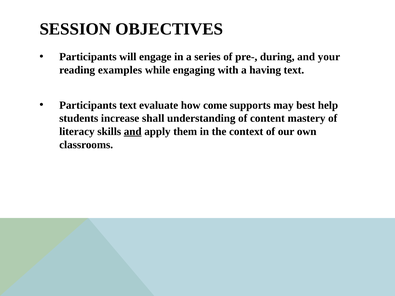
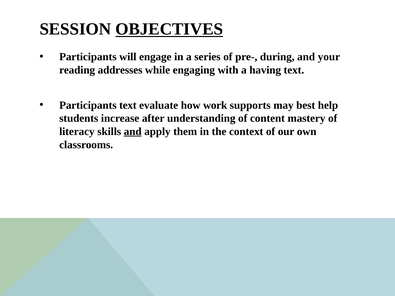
OBJECTIVES underline: none -> present (169, 29)
examples: examples -> addresses (120, 70)
come: come -> work (215, 105)
shall: shall -> after (153, 118)
